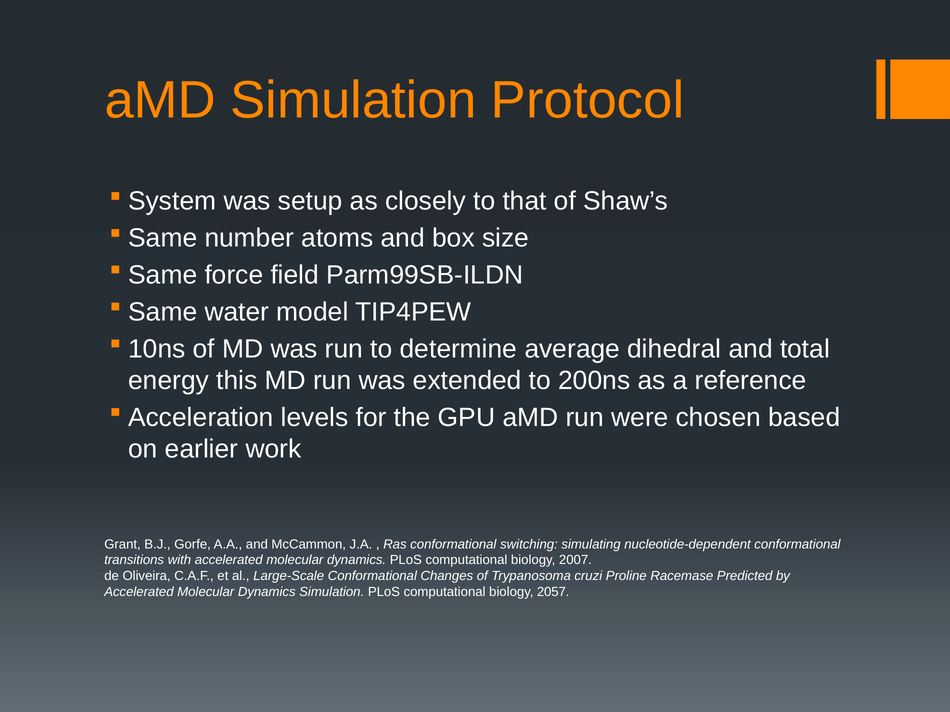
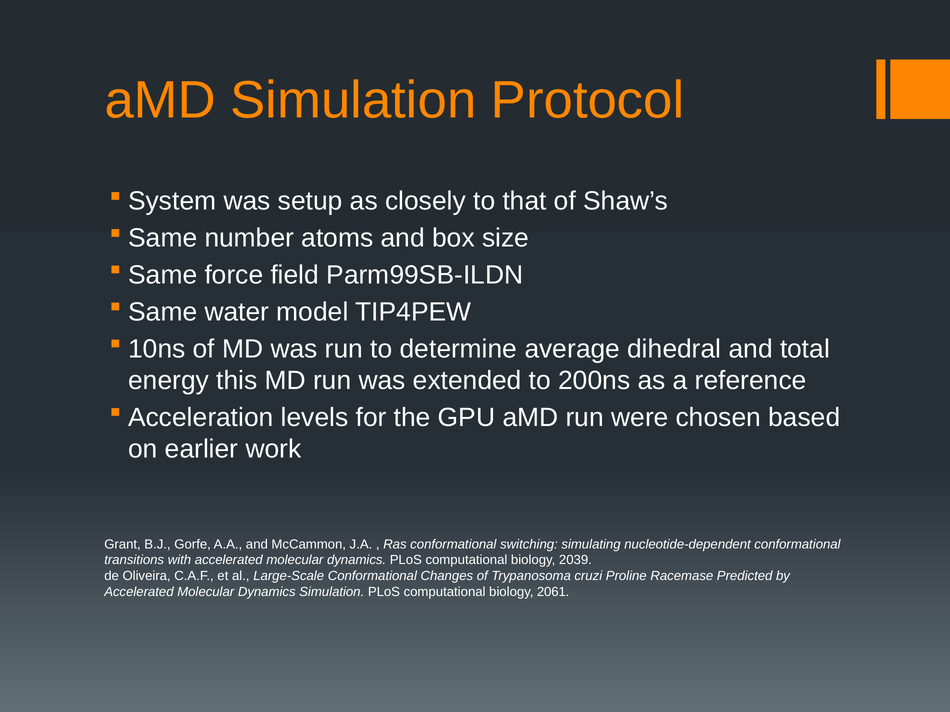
2007: 2007 -> 2039 (575, 560)
2057: 2057 -> 2061 (553, 592)
